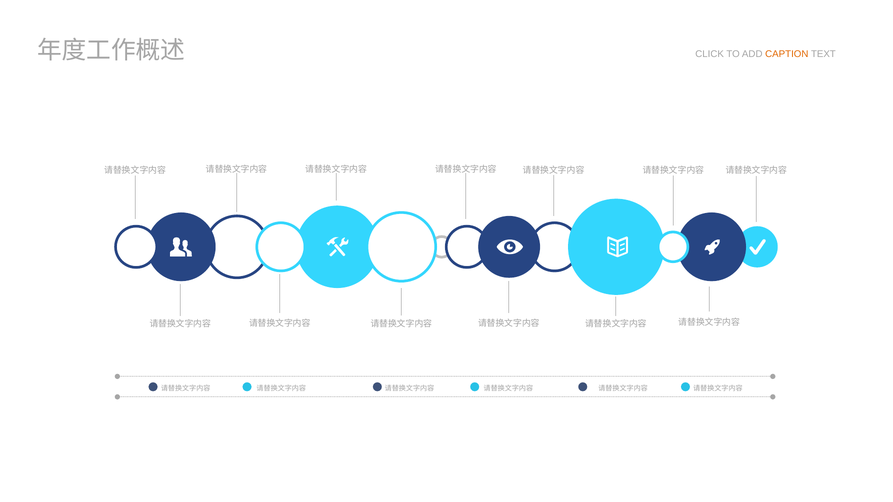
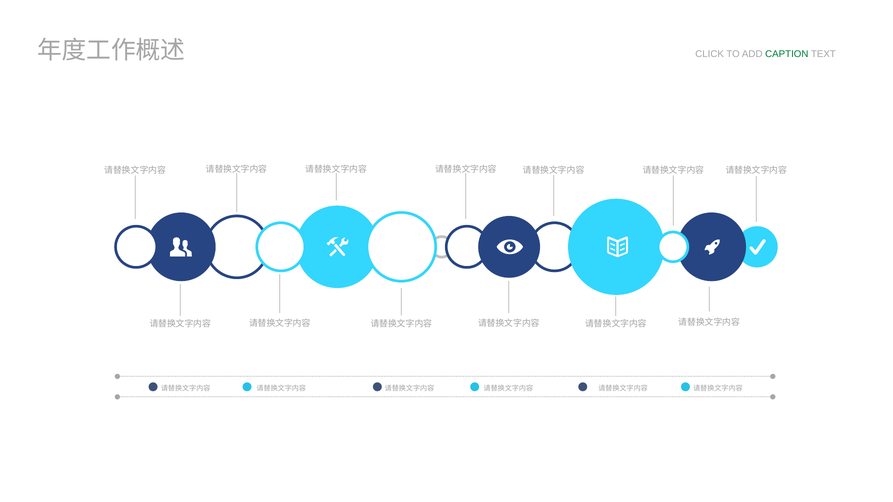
CAPTION colour: orange -> green (787, 54)
